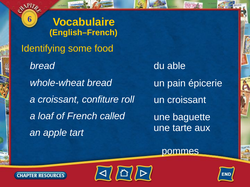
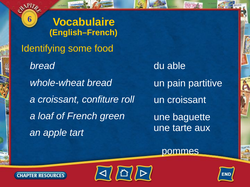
épicerie: épicerie -> partitive (205, 84)
called: called -> green (112, 116)
